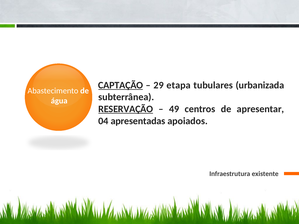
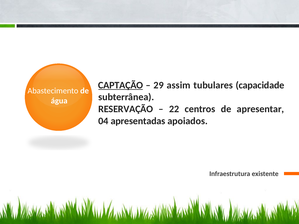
etapa: etapa -> assim (179, 85)
urbanizada: urbanizada -> capacidade (260, 85)
RESERVAÇÃO underline: present -> none (126, 109)
49: 49 -> 22 (174, 109)
